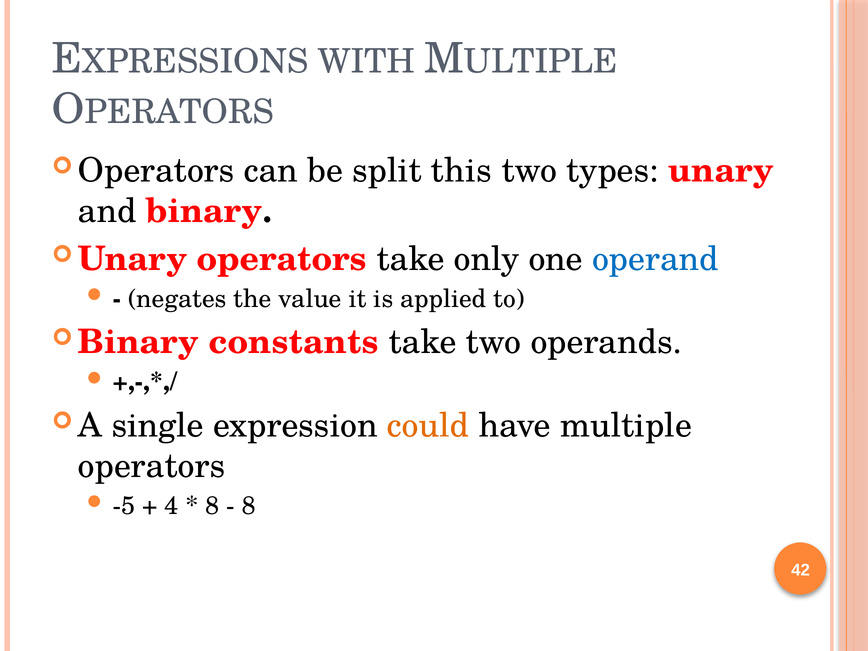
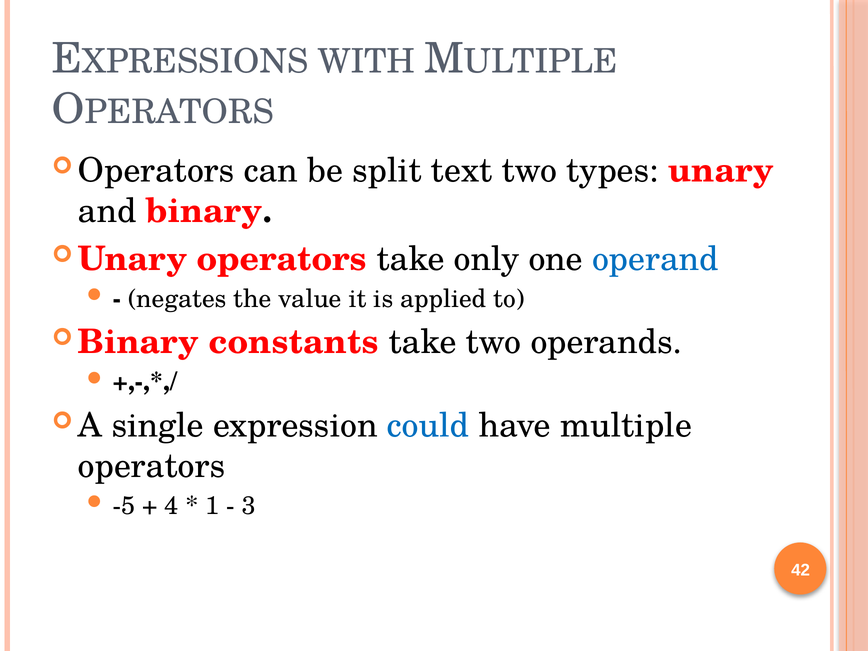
this: this -> text (462, 171)
could colour: orange -> blue (428, 425)
8: 8 -> 1 (212, 506)
8: 8 -> 3 (249, 506)
